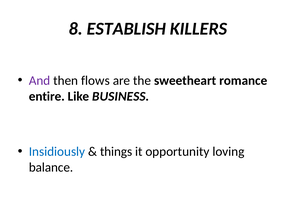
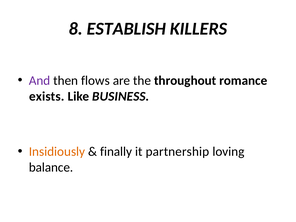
sweetheart: sweetheart -> throughout (185, 81)
entire: entire -> exists (47, 96)
Insidiously colour: blue -> orange (57, 152)
things: things -> finally (116, 152)
opportunity: opportunity -> partnership (177, 152)
